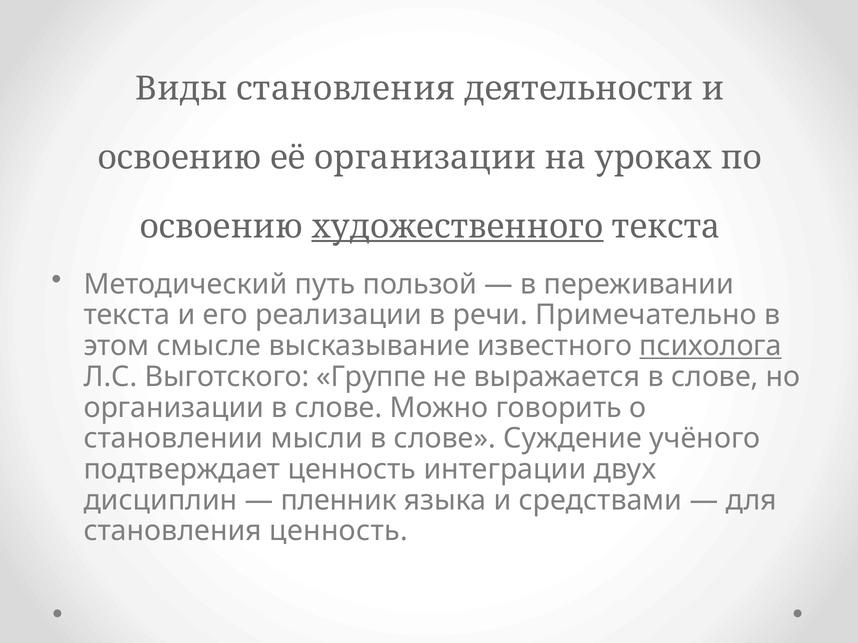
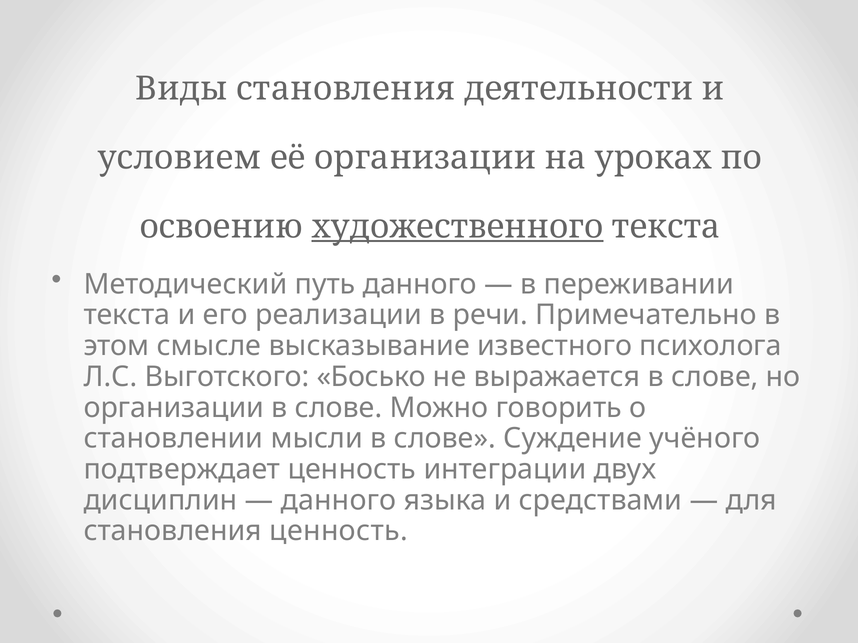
освоению: освоению -> условием (179, 158)
путь пользой: пользой -> данного (420, 284)
психолога underline: present -> none (711, 346)
Группе: Группе -> Босько (371, 377)
пленник: пленник -> данного (339, 501)
